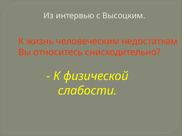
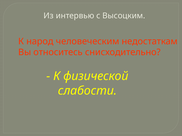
жизнь: жизнь -> народ (40, 41)
